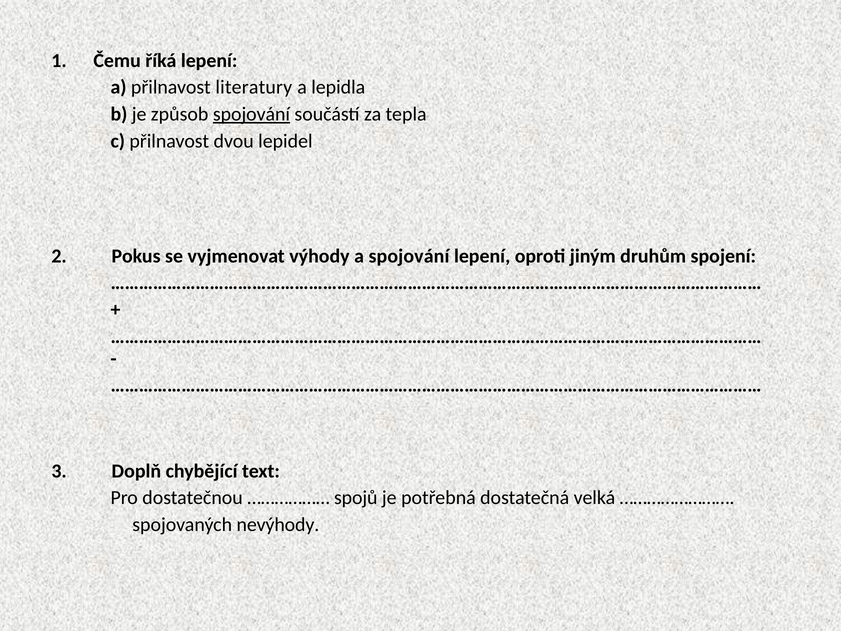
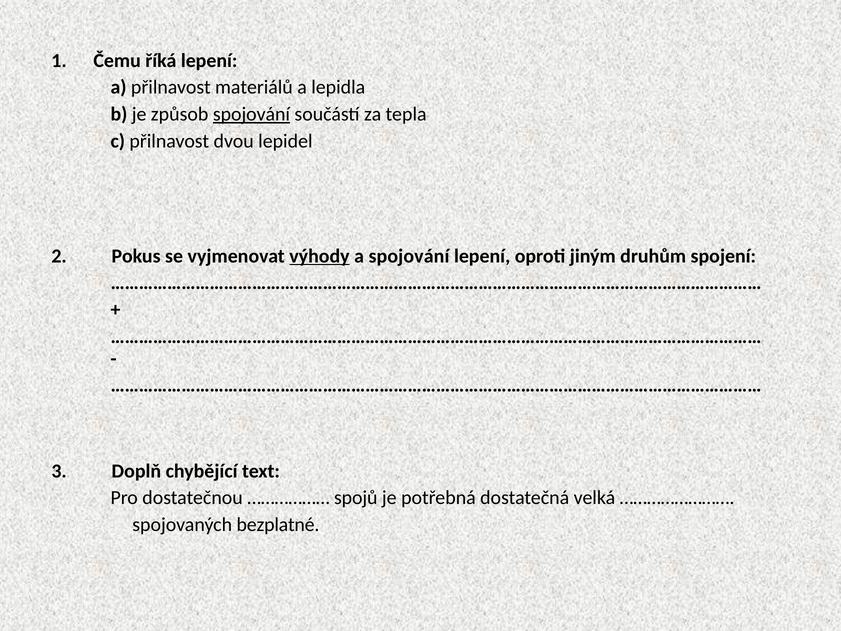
literatury: literatury -> materiálů (254, 87)
výhody underline: none -> present (319, 256)
nevýhody: nevýhody -> bezplatné (278, 525)
